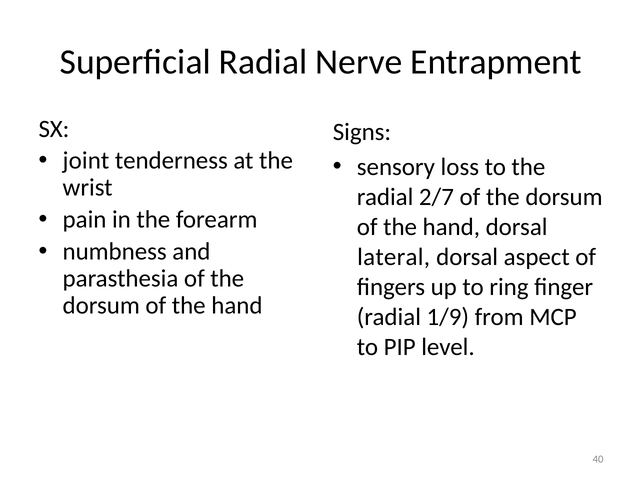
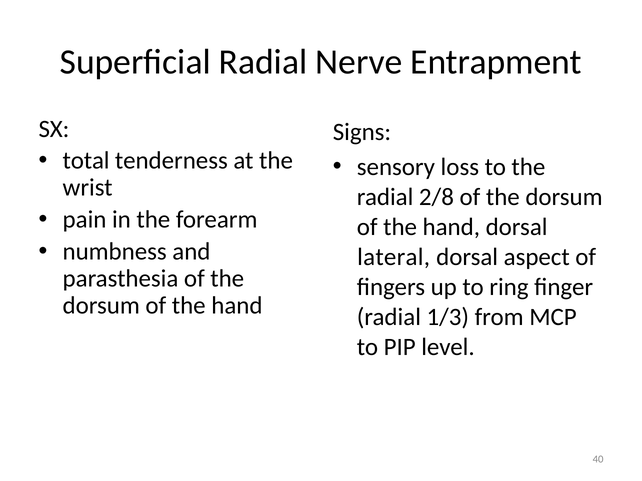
joint: joint -> total (86, 161)
2/7: 2/7 -> 2/8 (436, 197)
1/9: 1/9 -> 1/3 (448, 317)
